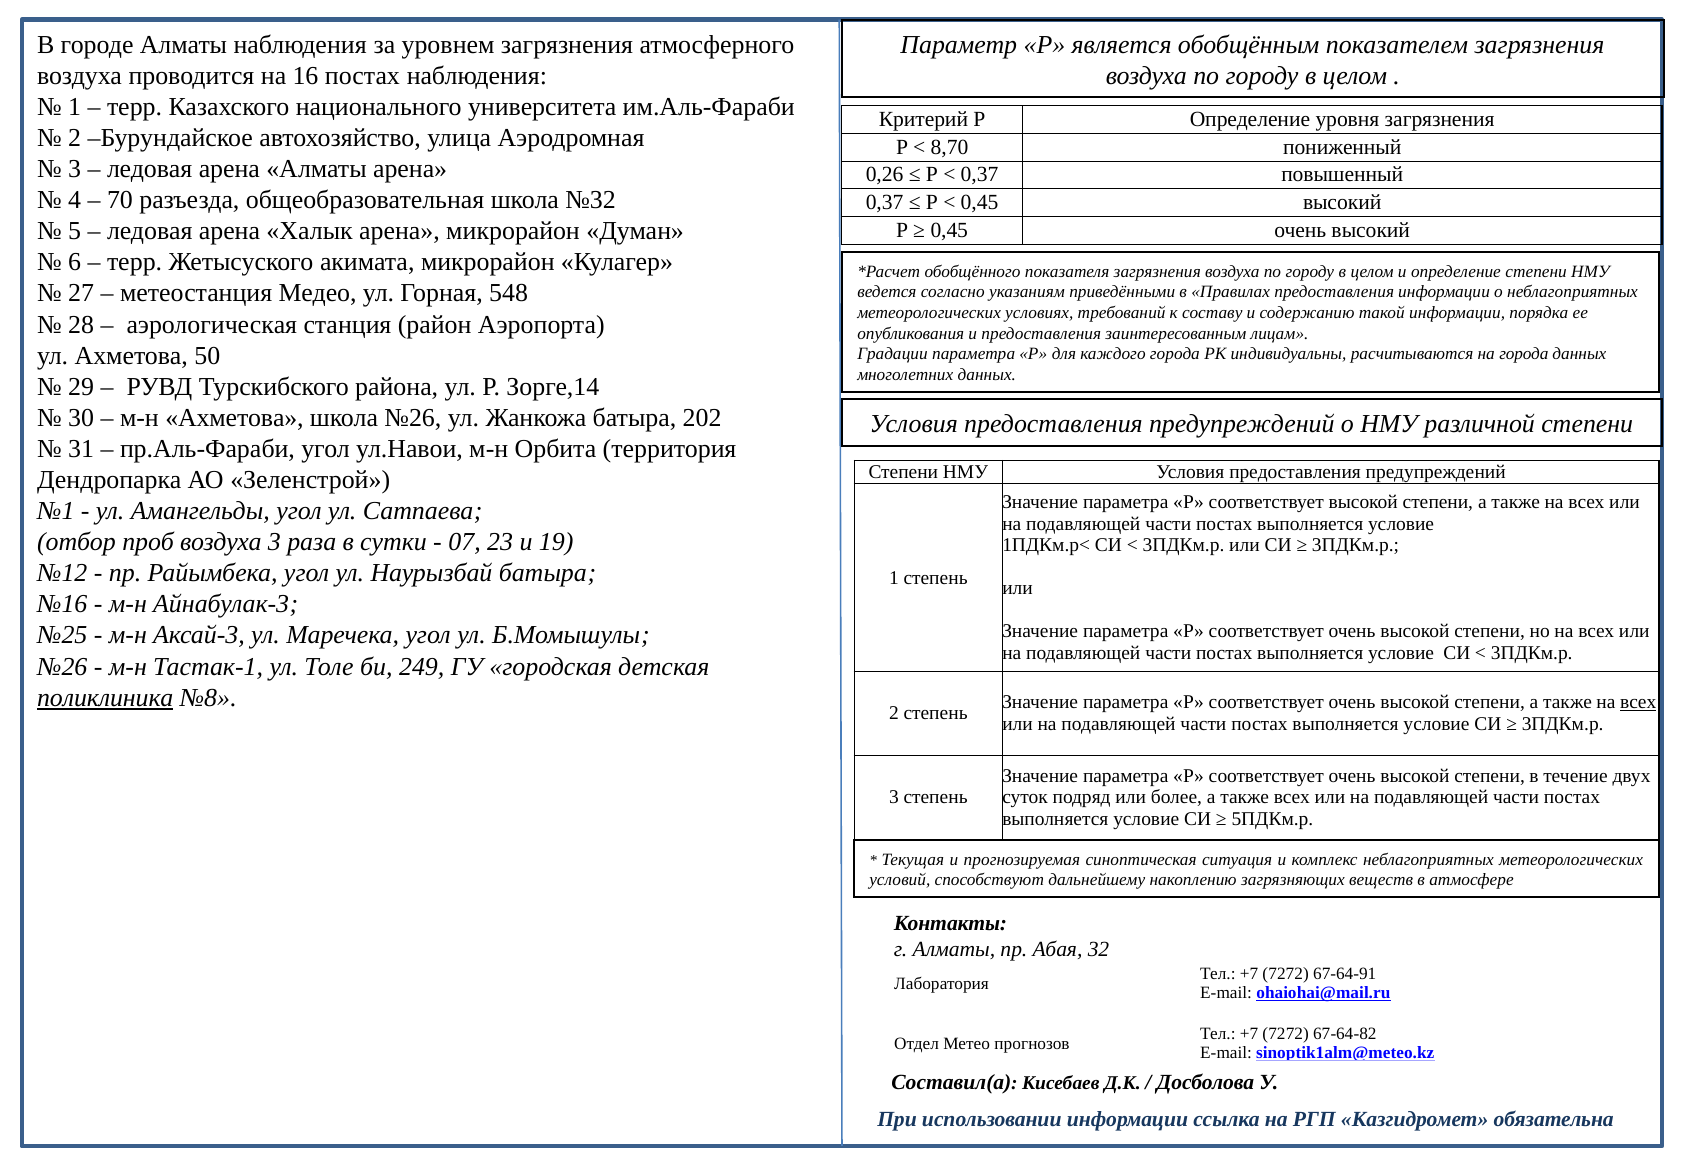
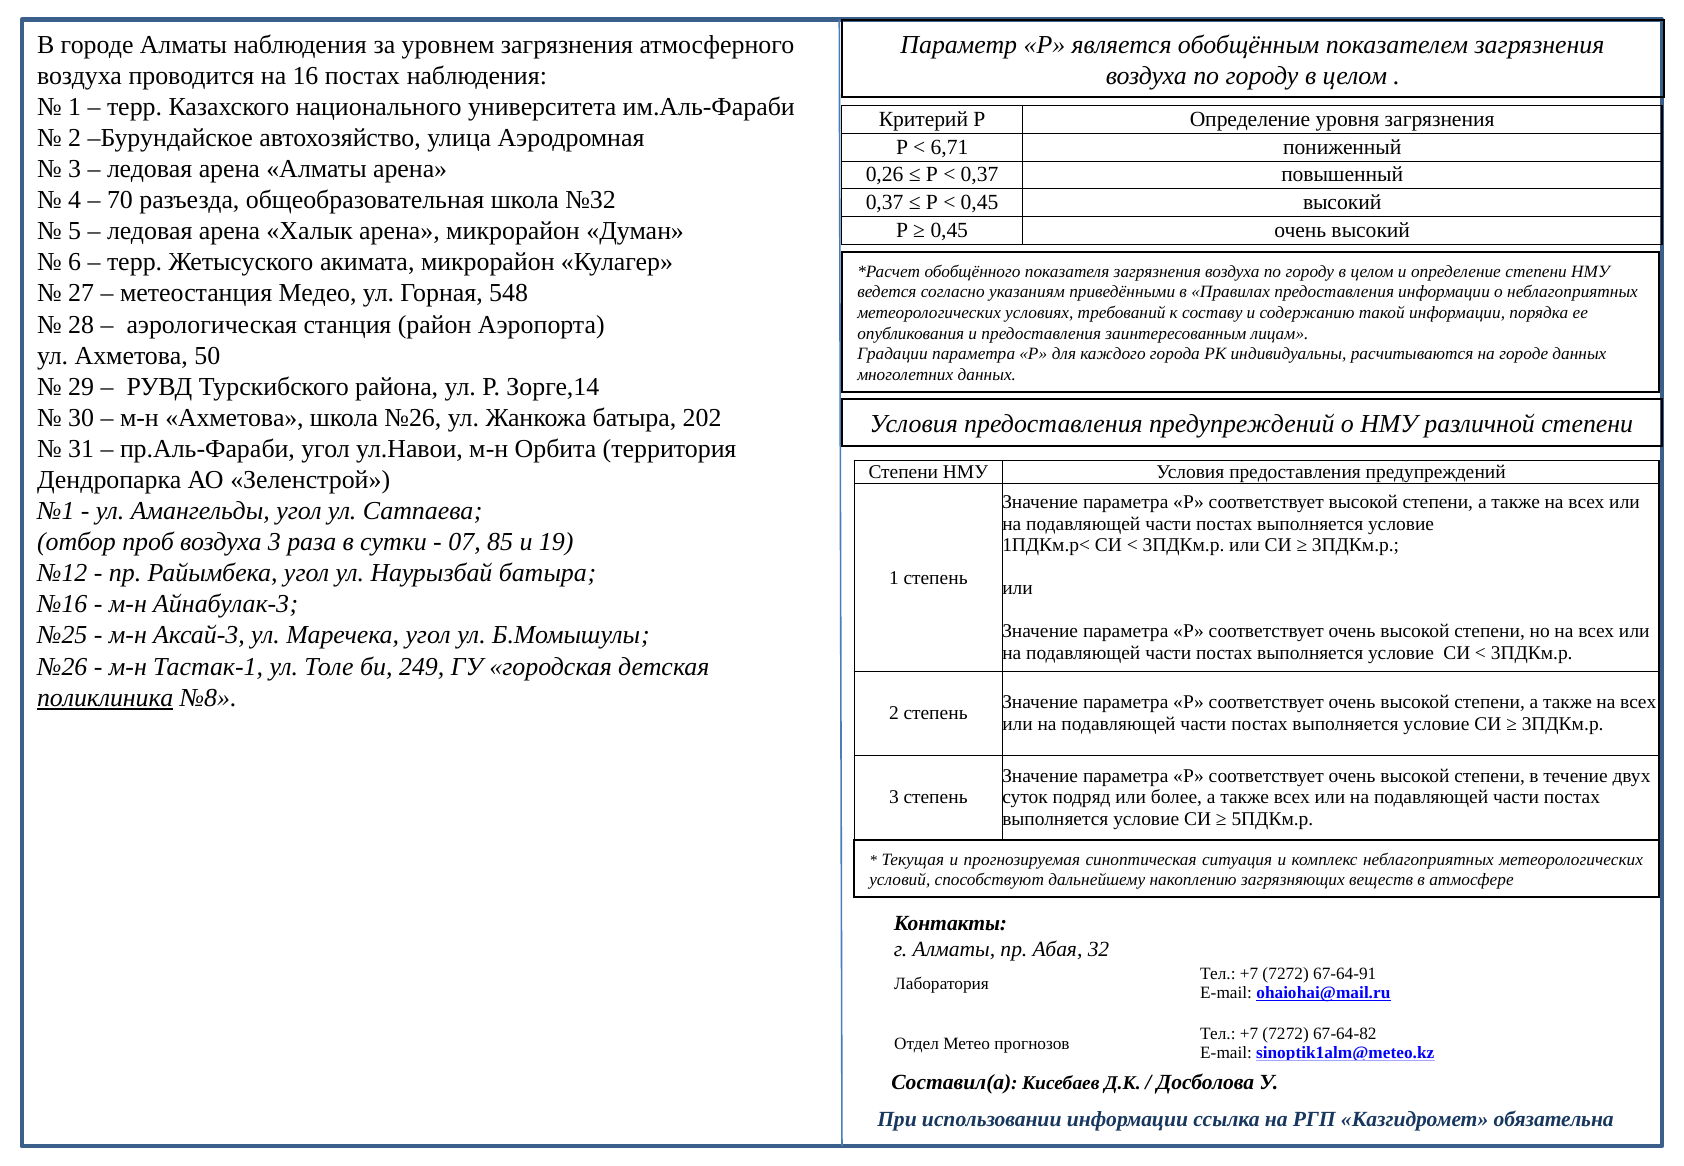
8,70: 8,70 -> 6,71 (950, 147)
на города: города -> городе (1524, 354)
23: 23 -> 85 (500, 542)
всех underline: present -> none (1638, 702)
